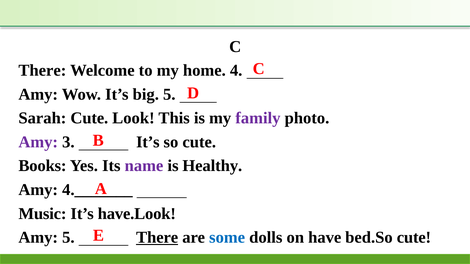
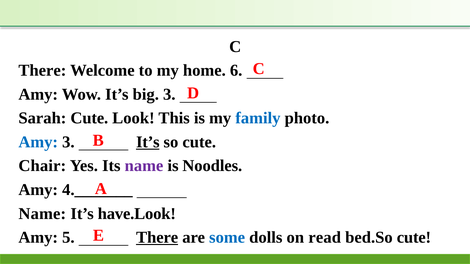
4: 4 -> 6 (236, 71)
big 5: 5 -> 3 (169, 94)
family colour: purple -> blue (258, 118)
Amy colour: purple -> blue (38, 142)
It’s underline: none -> present (148, 142)
Books: Books -> Chair (42, 166)
Healthy: Healthy -> Noodles (212, 166)
Music: Music -> Name (42, 214)
have: have -> read (325, 238)
